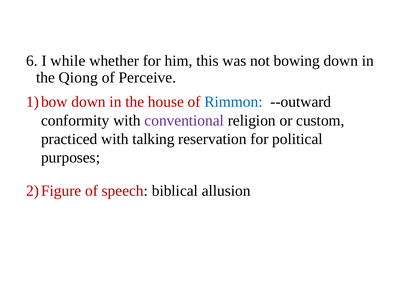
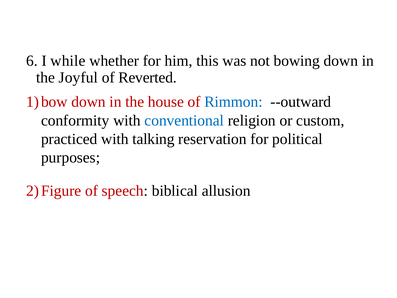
Qiong: Qiong -> Joyful (78, 77)
Perceive: Perceive -> Reverted (148, 77)
conventional colour: purple -> blue (184, 120)
